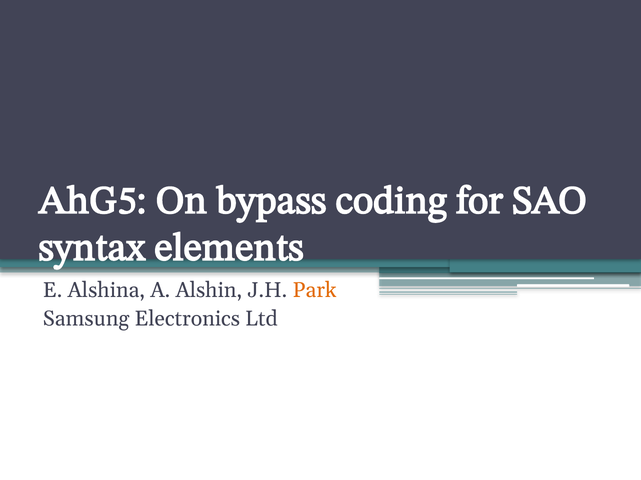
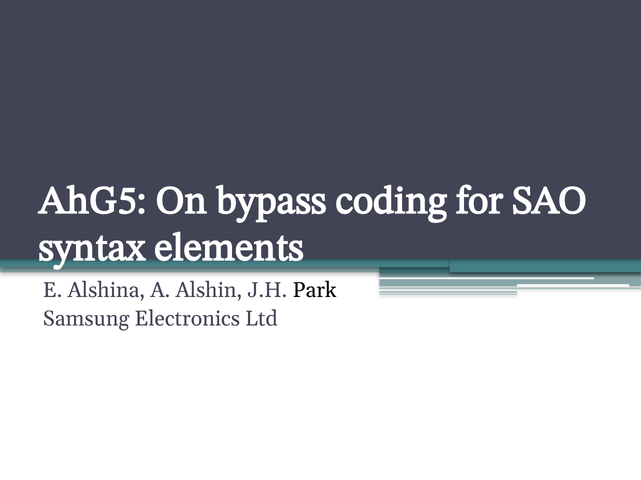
Park colour: orange -> black (314, 291)
